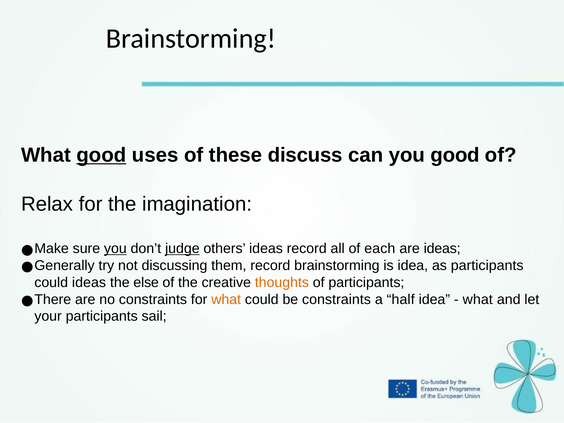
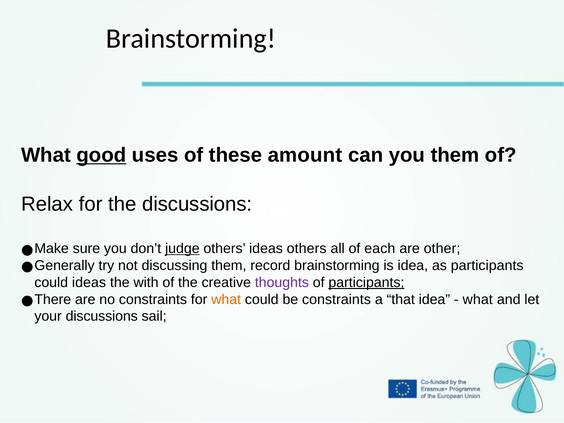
discuss: discuss -> amount (305, 155)
you good: good -> them (455, 155)
the imagination: imagination -> discussions (197, 204)
you underline: present -> none (115, 249)
ideas record: record -> others (307, 249)
are ideas: ideas -> other (442, 249)
else: else -> with (146, 282)
thoughts colour: orange -> purple (282, 282)
participants underline: none -> present (366, 282)
half: half -> that (401, 299)
your participants: participants -> discussions (102, 316)
